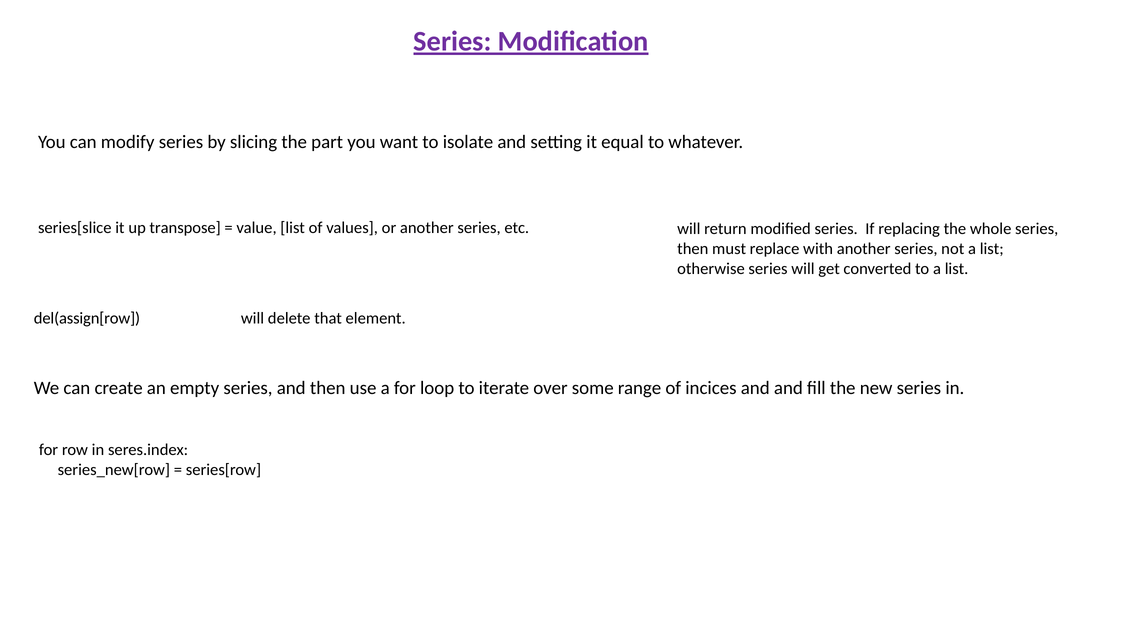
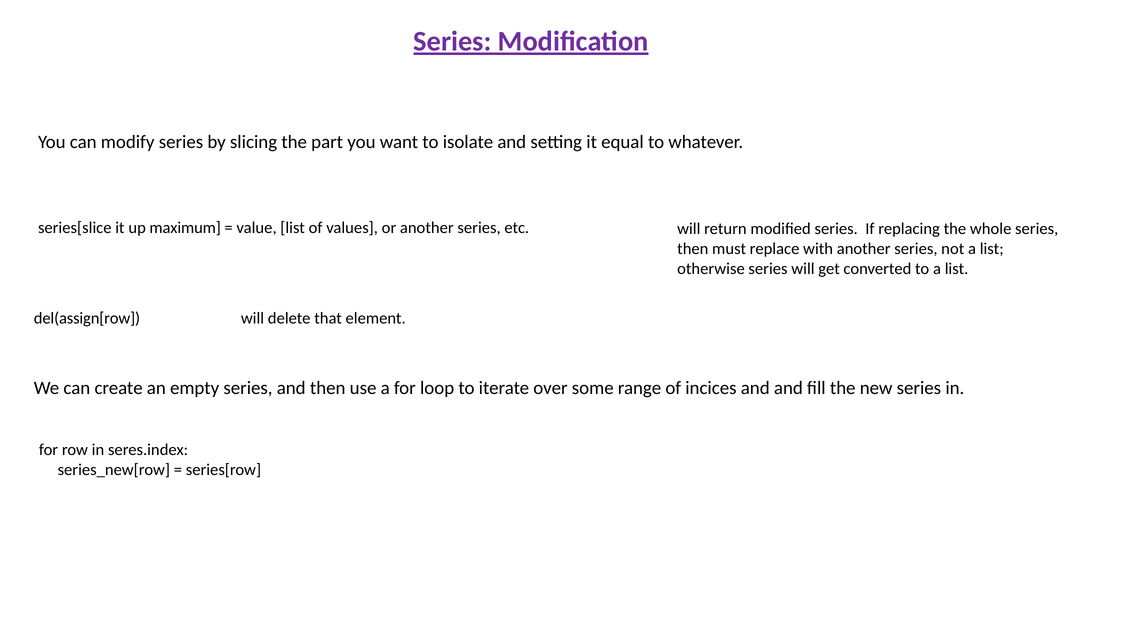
transpose: transpose -> maximum (185, 228)
